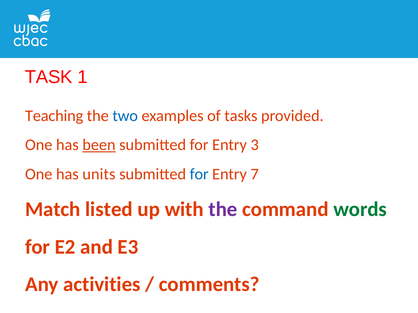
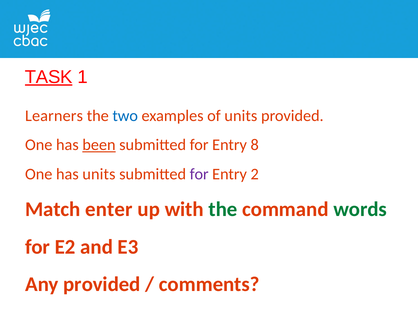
TASK underline: none -> present (49, 77)
Teaching: Teaching -> Learners (54, 116)
of tasks: tasks -> units (241, 116)
3: 3 -> 8 (255, 145)
for colour: blue -> purple (199, 174)
7: 7 -> 2 (255, 174)
listed: listed -> enter (109, 210)
the colour: purple -> green (223, 210)
Any activities: activities -> provided (102, 285)
